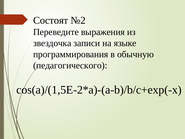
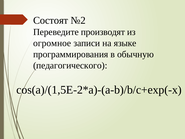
выражения: выражения -> производят (103, 32)
звездочка: звездочка -> огромное (52, 43)
